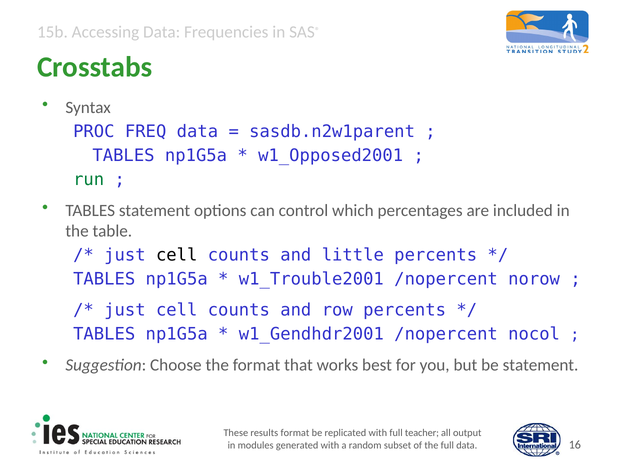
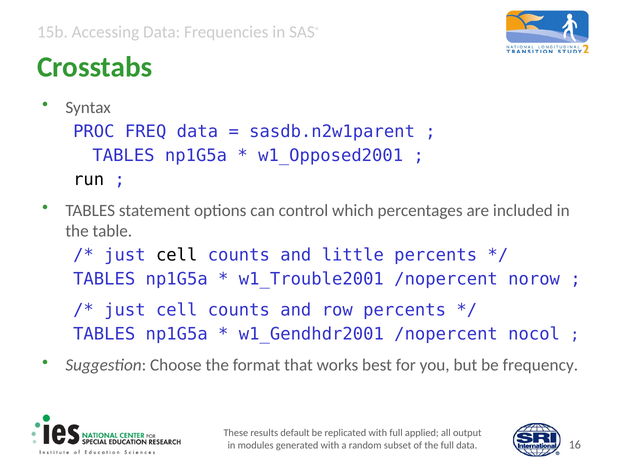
run colour: green -> black (89, 179)
be statement: statement -> frequency (540, 365)
results format: format -> default (295, 432)
teacher: teacher -> applied (422, 432)
